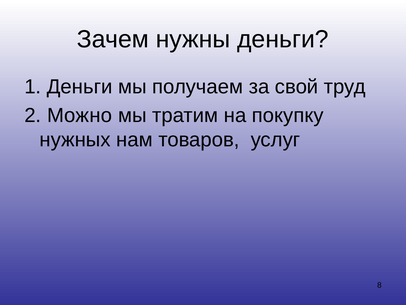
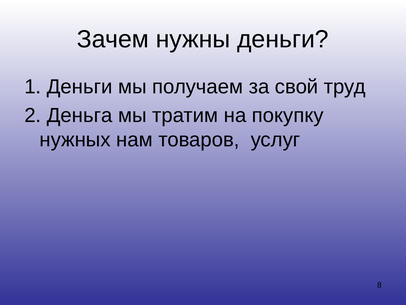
Можно: Можно -> Деньга (80, 115)
